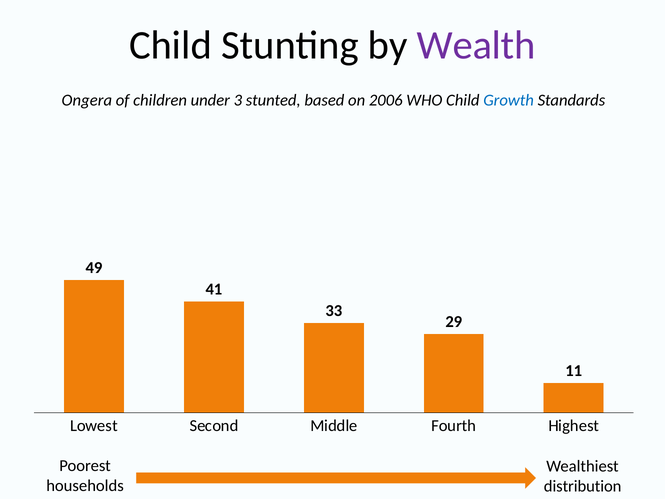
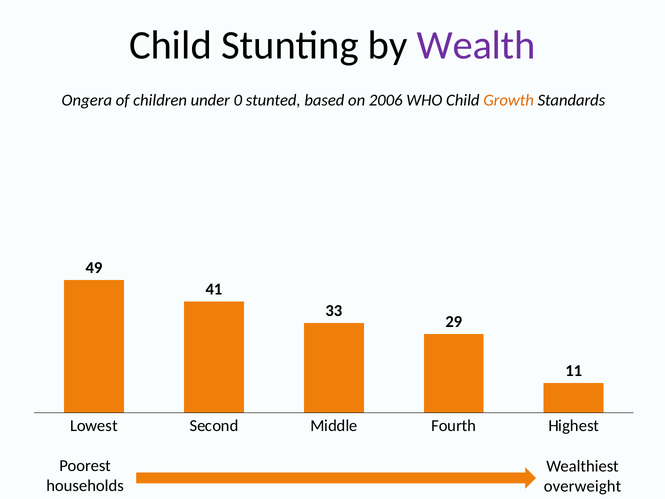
3: 3 -> 0 (238, 100)
Growth colour: blue -> orange (509, 100)
distribution: distribution -> overweight (583, 486)
